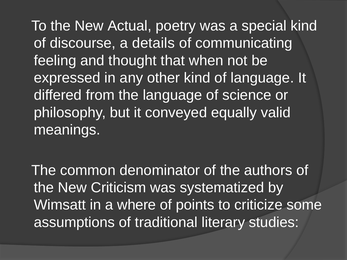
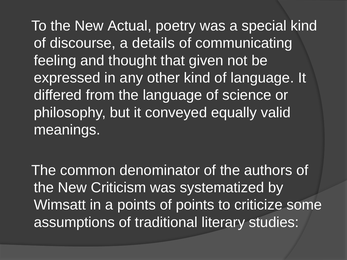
when: when -> given (206, 61)
a where: where -> points (137, 205)
